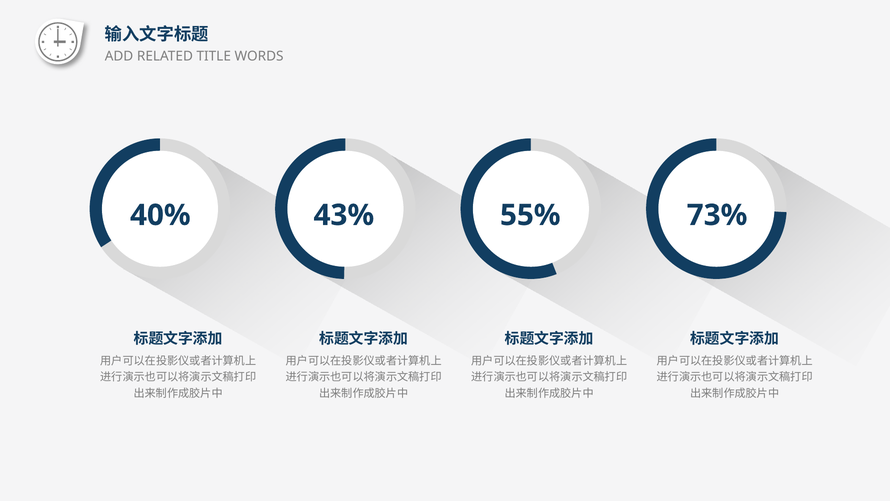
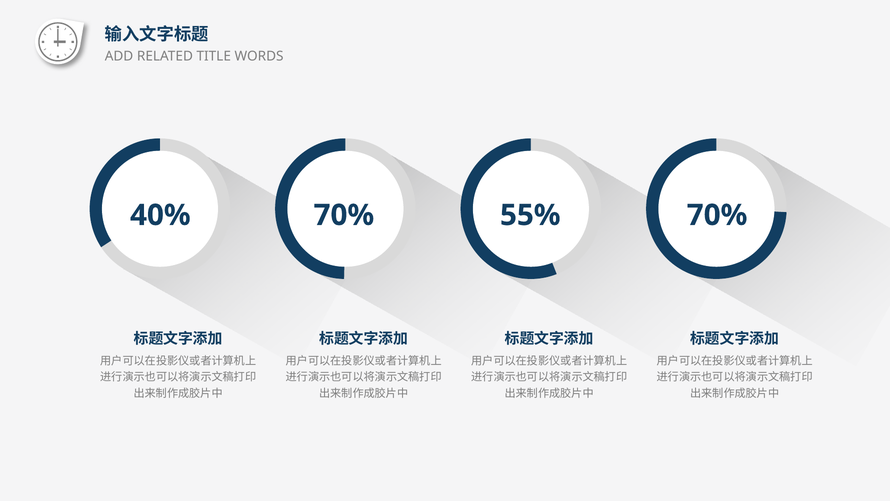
40% 43%: 43% -> 70% (344, 215)
55% 73%: 73% -> 70% (717, 215)
